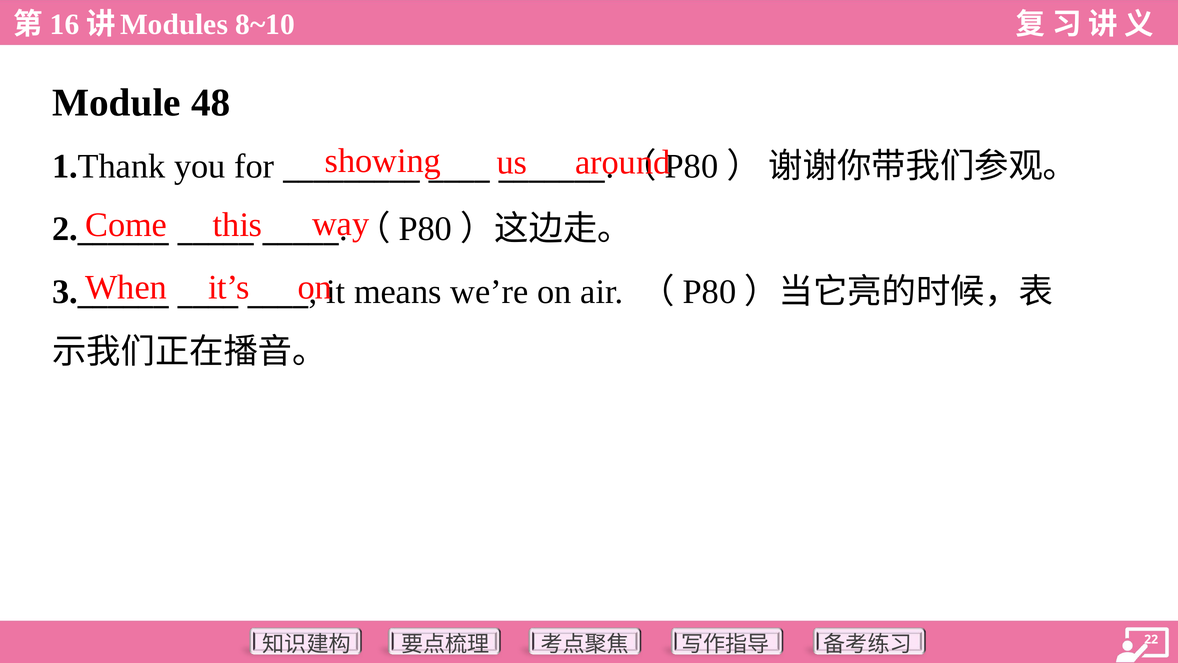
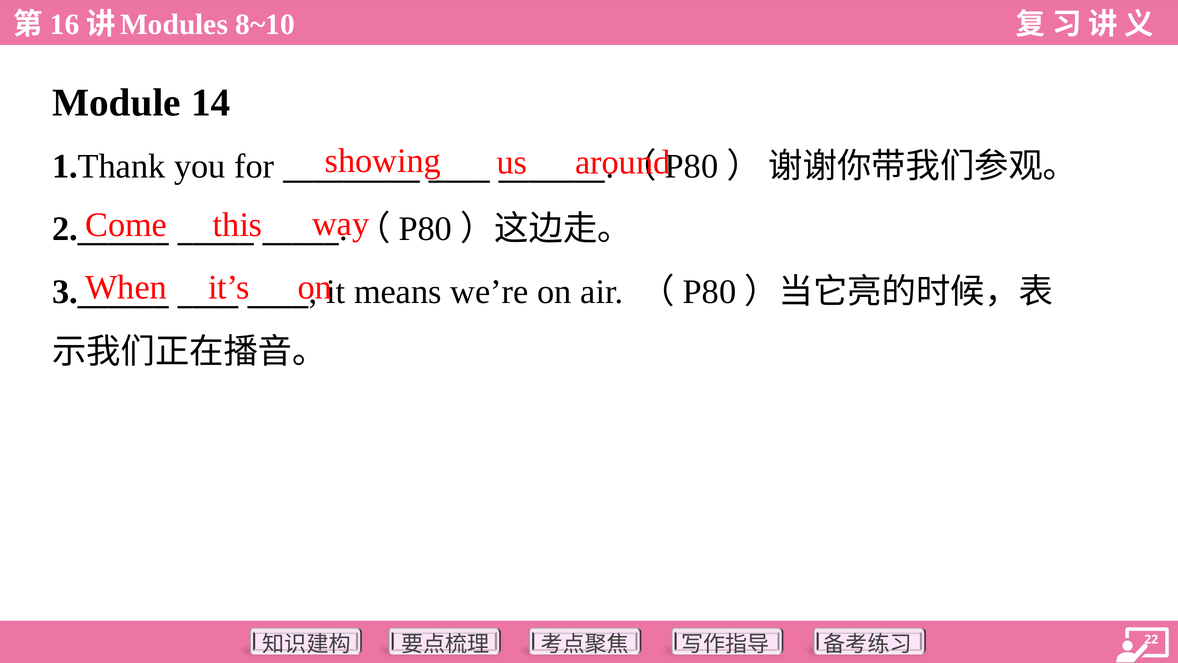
48: 48 -> 14 (211, 103)
